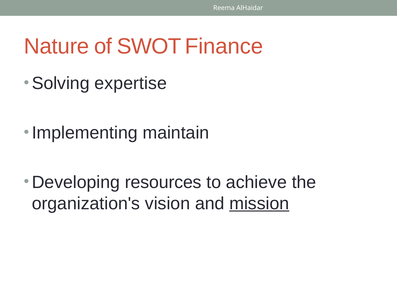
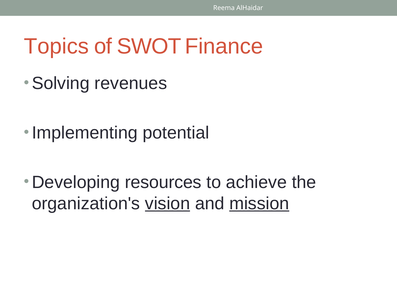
Nature: Nature -> Topics (56, 46)
expertise: expertise -> revenues (131, 83)
maintain: maintain -> potential (176, 133)
vision underline: none -> present (168, 203)
